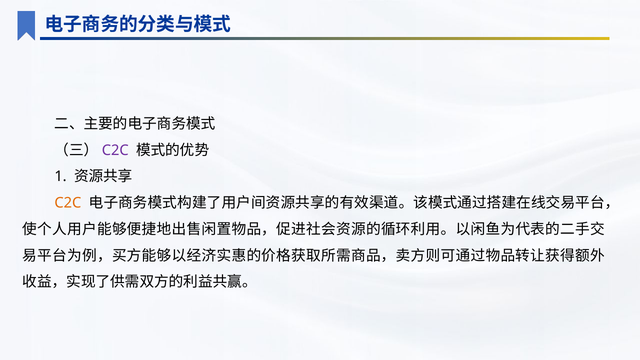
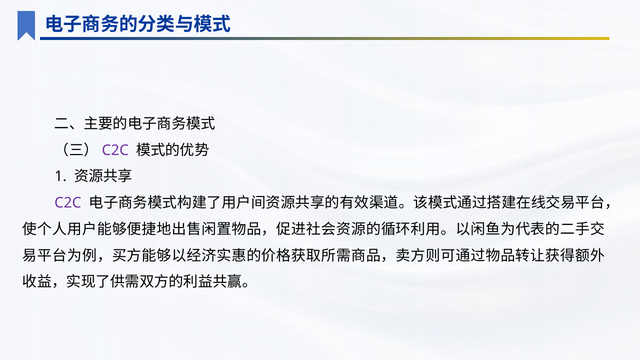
C2C colour: orange -> purple (68, 203)
